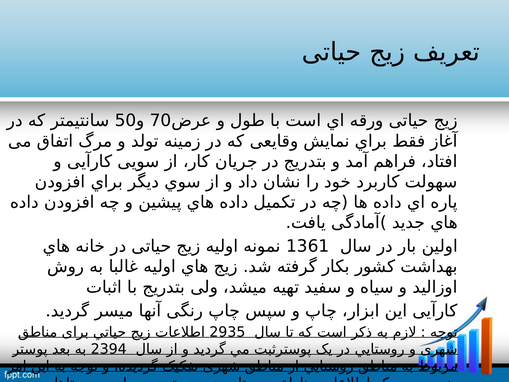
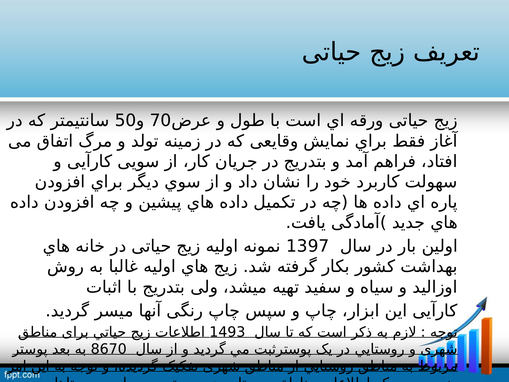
1361: 1361 -> 1397 (308, 246)
2935: 2935 -> 1493 (228, 332)
2394: 2394 -> 8670 (109, 349)
